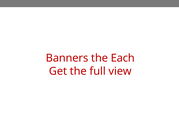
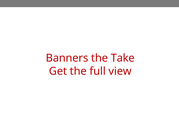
Each: Each -> Take (123, 58)
